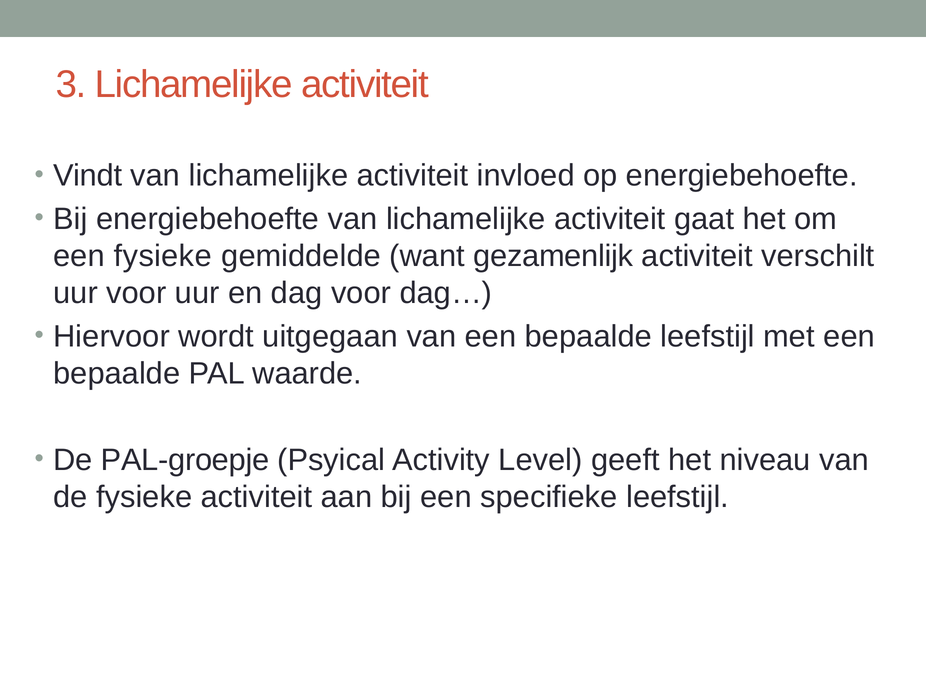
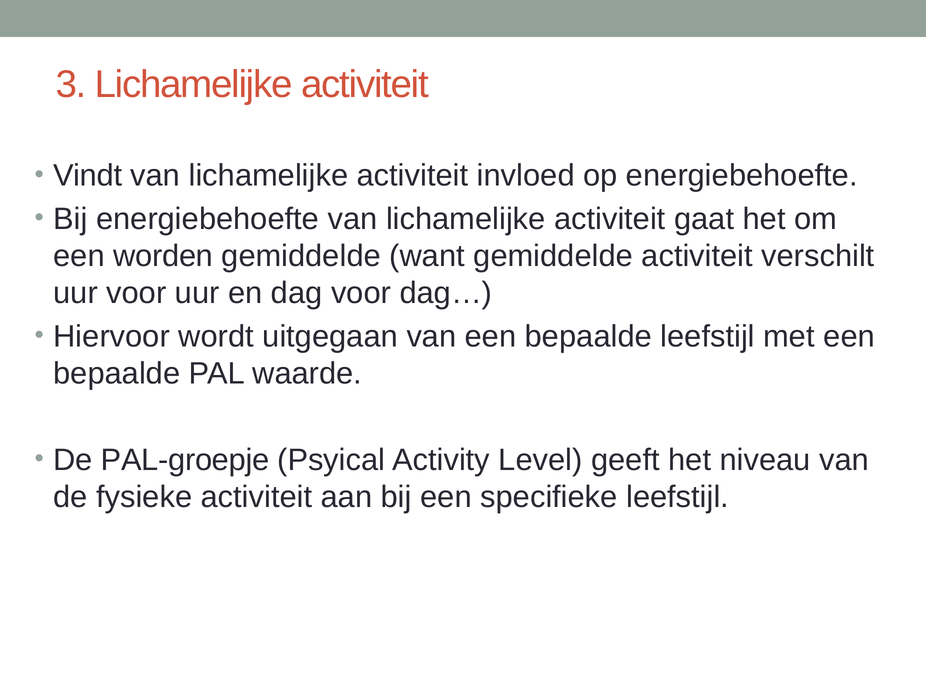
een fysieke: fysieke -> worden (163, 256)
want gezamenlijk: gezamenlijk -> gemiddelde (553, 256)
